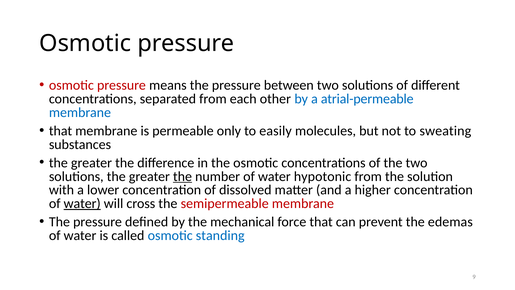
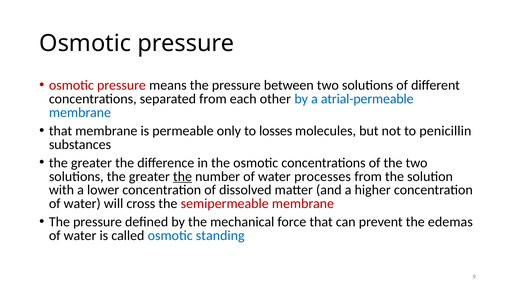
easily: easily -> losses (276, 131)
sweating: sweating -> penicillin (445, 131)
hypotonic: hypotonic -> processes (323, 176)
water underline: present -> none (82, 203)
